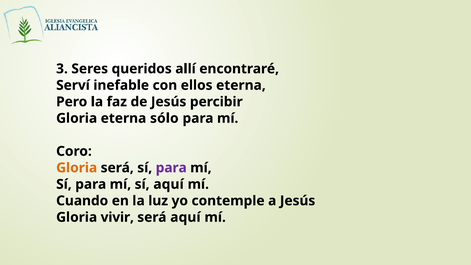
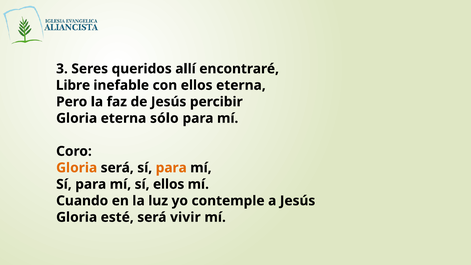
Serví: Serví -> Libre (73, 85)
para colour: purple -> orange (171, 168)
sí aquí: aquí -> ellos (169, 184)
vivir: vivir -> esté (117, 217)
será aquí: aquí -> vivir (185, 217)
